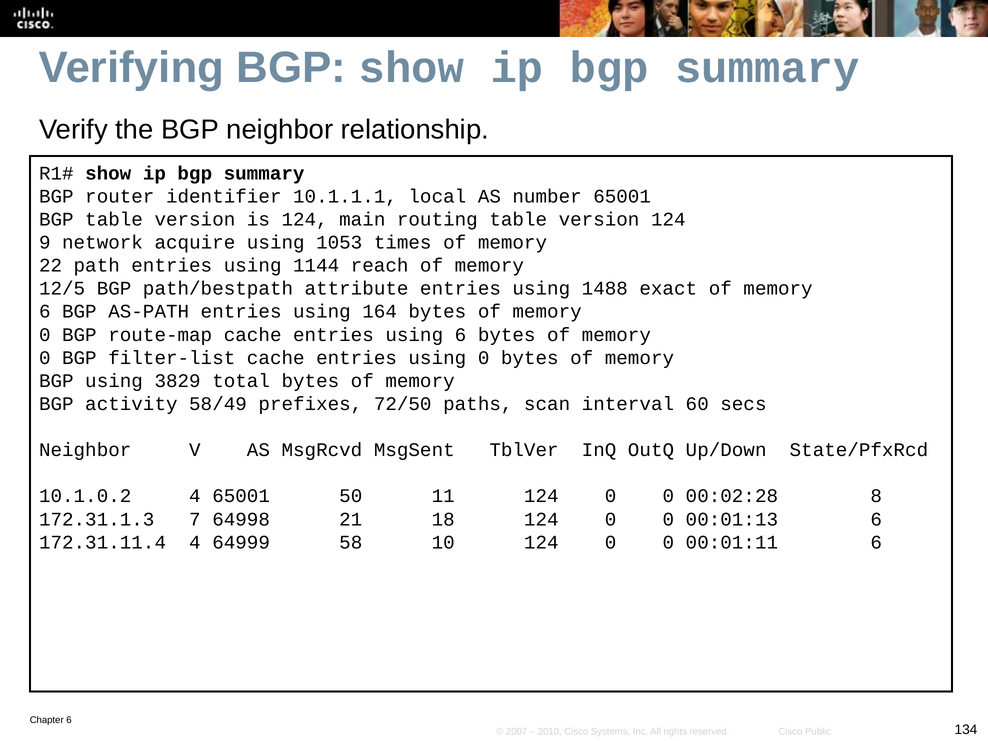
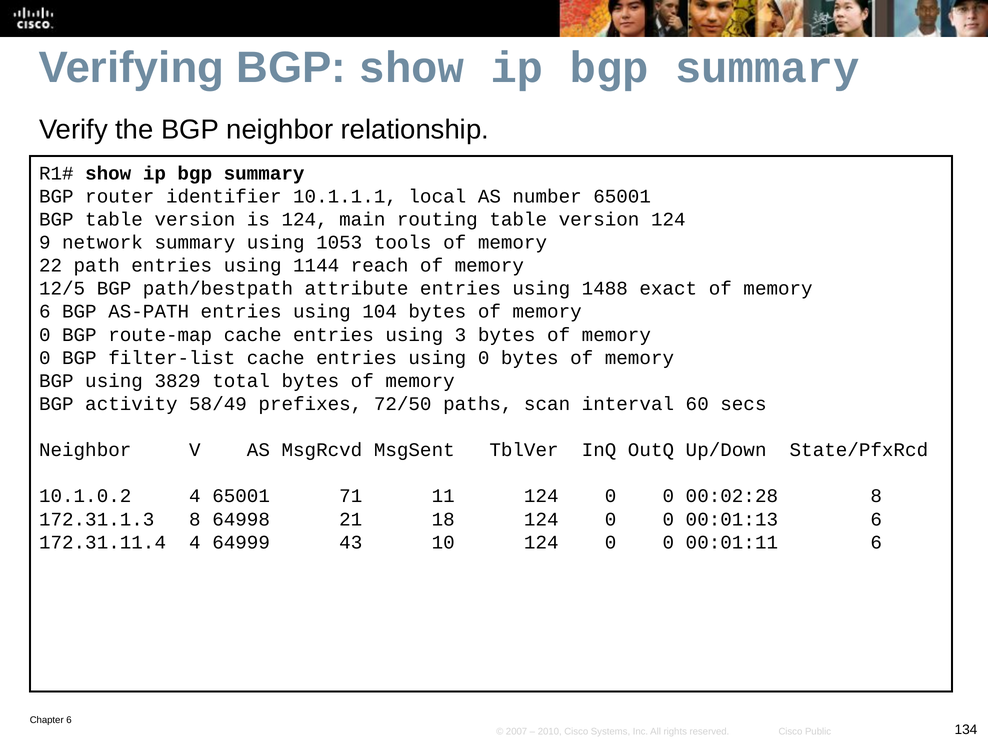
network acquire: acquire -> summary (195, 242)
times: times -> tools (403, 242)
164: 164 -> 104 (380, 312)
using 6: 6 -> 3 (460, 335)
50: 50 -> 71 (351, 496)
172.31.1.3 7: 7 -> 8 (195, 519)
58: 58 -> 43 (351, 542)
